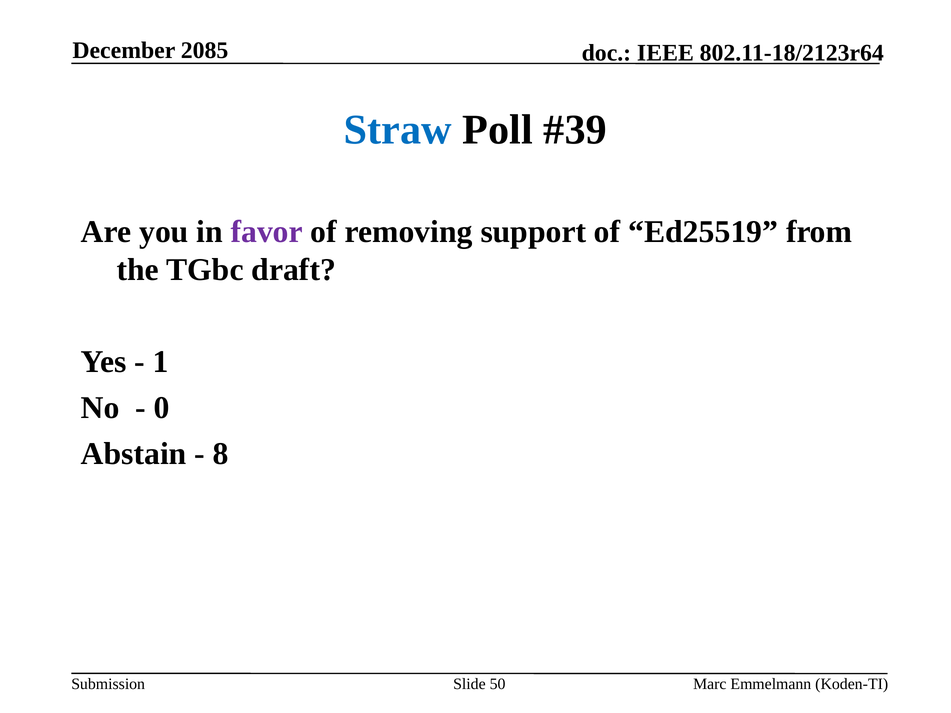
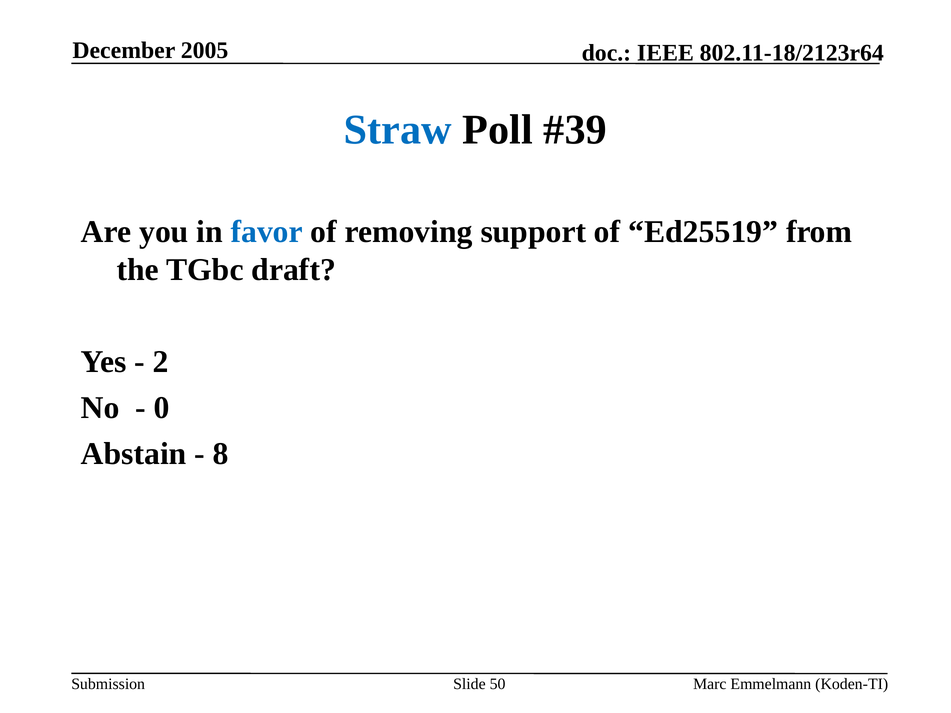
2085: 2085 -> 2005 (205, 50)
favor colour: purple -> blue (267, 232)
1: 1 -> 2 (161, 362)
